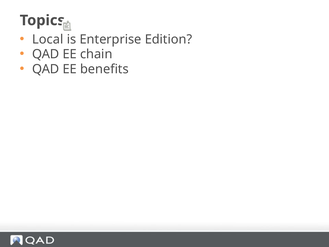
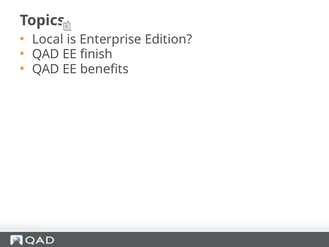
chain: chain -> finish (96, 54)
